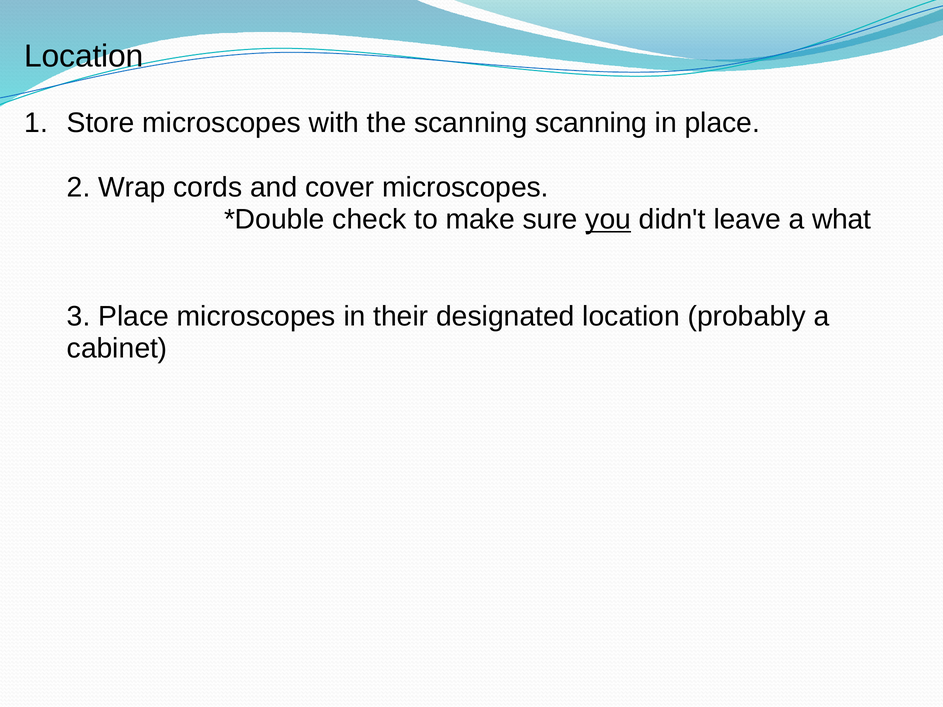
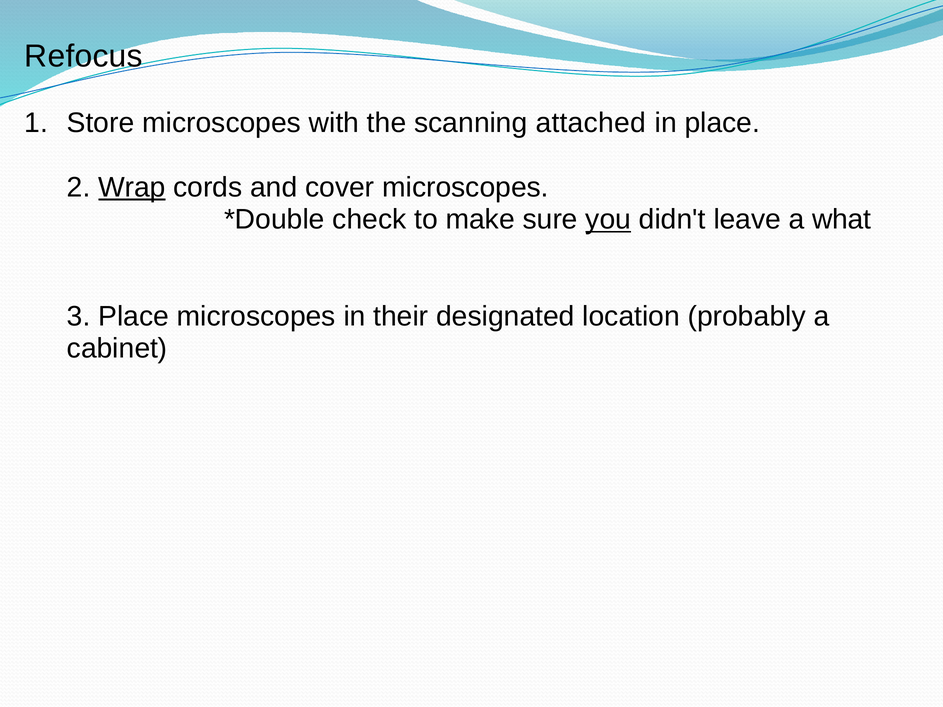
Location: Location -> Refocus (84, 56)
scanning scanning: scanning -> attached (591, 123)
Wrap underline: none -> present (132, 187)
